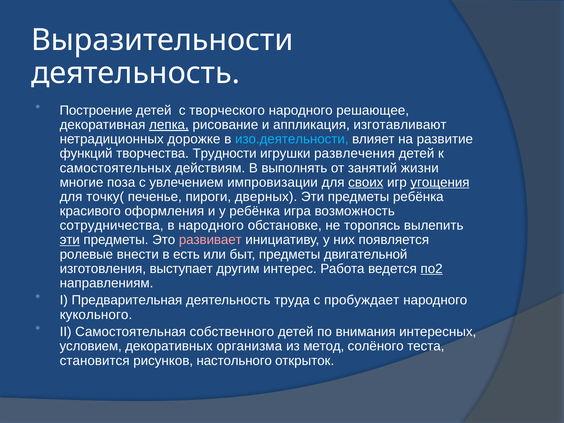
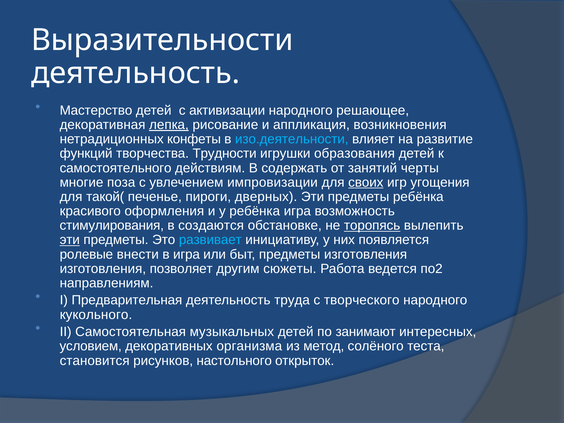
Построение: Построение -> Мастерство (96, 110)
творческого: творческого -> активизации (227, 110)
изготавливают: изготавливают -> возникновения (400, 125)
дорожке: дорожке -> конфеты (194, 139)
развлечения: развлечения -> образования (355, 154)
самостоятельных: самостоятельных -> самостоятельного (116, 168)
выполнять: выполнять -> содержать (294, 168)
жизни: жизни -> черты (420, 168)
угощения underline: present -> none (440, 182)
точку(: точку( -> такой( (105, 197)
сотрудничества: сотрудничества -> стимулирования (112, 226)
в народного: народного -> создаются (211, 226)
торопясь underline: none -> present (372, 226)
развивает colour: pink -> light blue (210, 240)
в есть: есть -> игра (186, 254)
предметы двигательной: двигательной -> изготовления (366, 254)
выступает: выступает -> позволяет (181, 269)
интерес: интерес -> сюжеты (290, 269)
по2 underline: present -> none (432, 269)
пробуждает: пробуждает -> творческого (362, 300)
собственного: собственного -> музыкальных (232, 332)
внимания: внимания -> занимают (366, 332)
